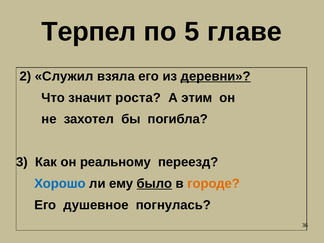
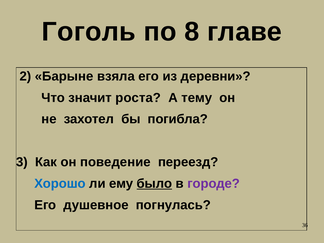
Терпел: Терпел -> Гоголь (89, 32)
5: 5 -> 8 (192, 32)
Служил: Служил -> Барыне (64, 76)
деревни underline: present -> none (216, 76)
этим: этим -> тему (197, 98)
реальному: реальному -> поведение (115, 162)
городе colour: orange -> purple (214, 184)
